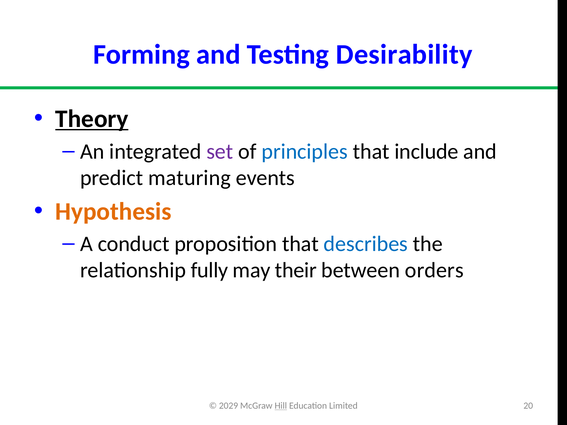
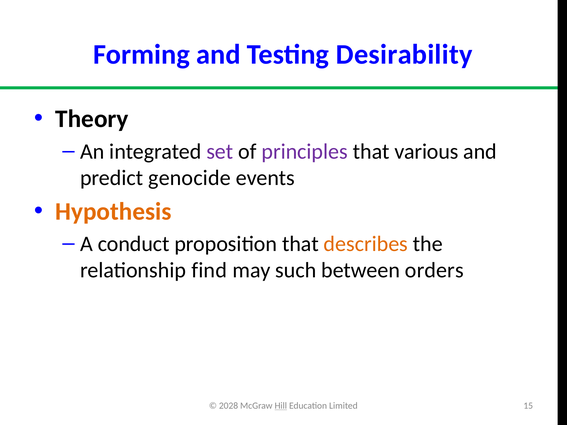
Theory underline: present -> none (92, 119)
principles colour: blue -> purple (305, 151)
include: include -> various (426, 151)
maturing: maturing -> genocide (189, 178)
describes colour: blue -> orange (366, 244)
fully: fully -> find (209, 270)
their: their -> such (296, 270)
2029: 2029 -> 2028 (229, 406)
20: 20 -> 15 (528, 406)
